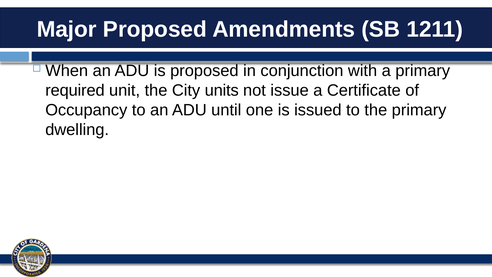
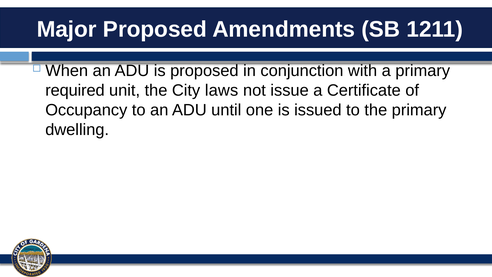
units: units -> laws (222, 90)
